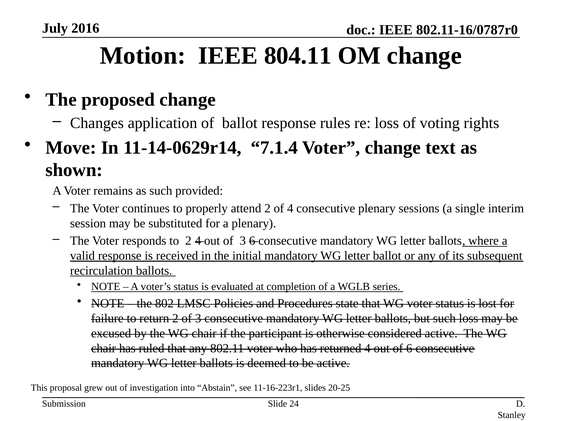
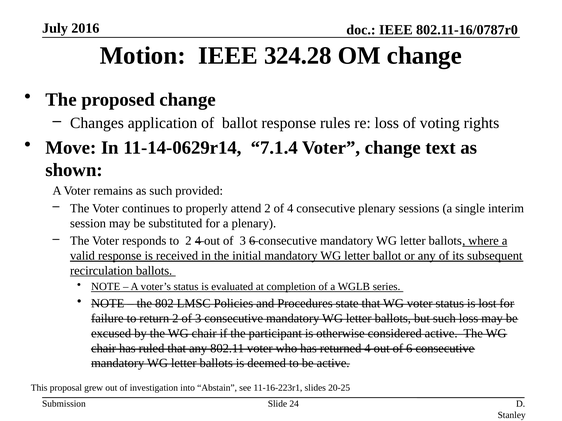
804.11: 804.11 -> 324.28 (298, 56)
